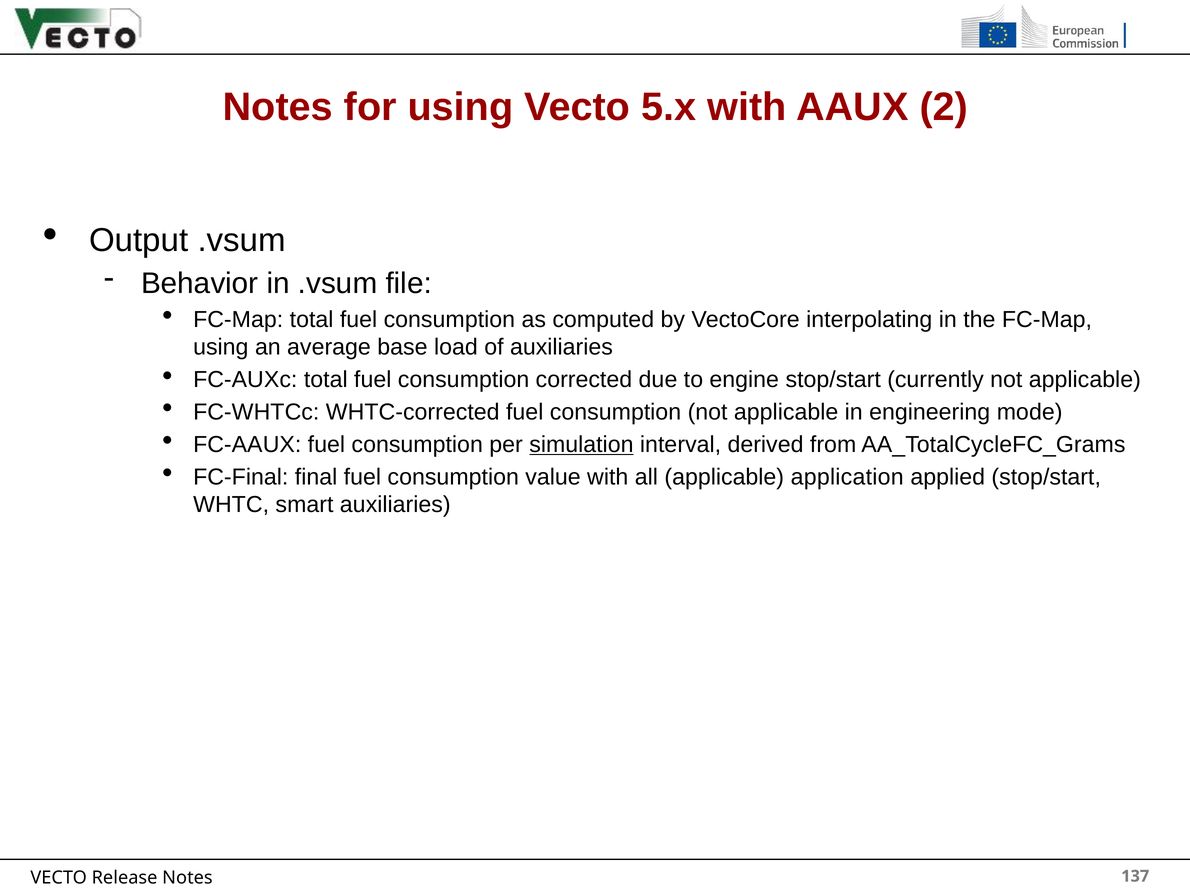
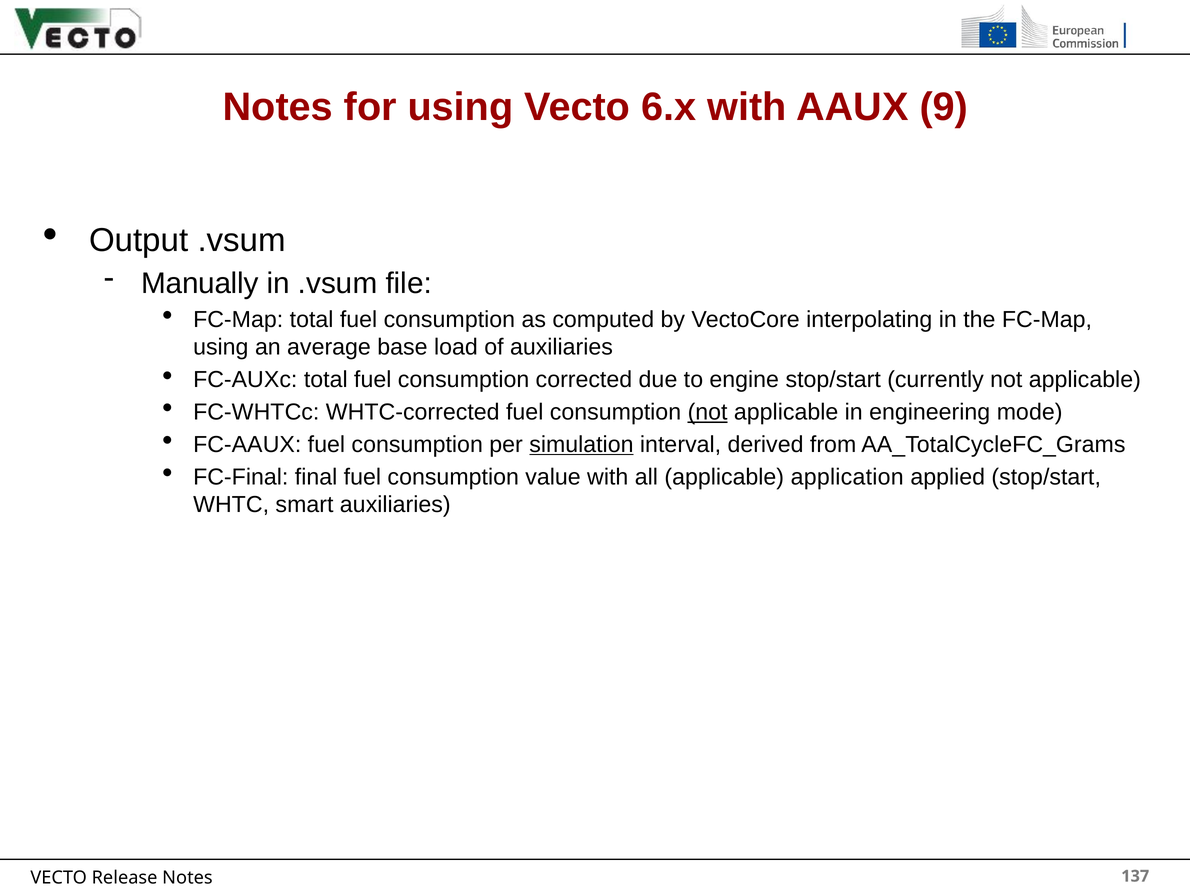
5.x: 5.x -> 6.x (669, 107)
2: 2 -> 9 (944, 107)
Behavior: Behavior -> Manually (200, 283)
not underline: none -> present (708, 412)
